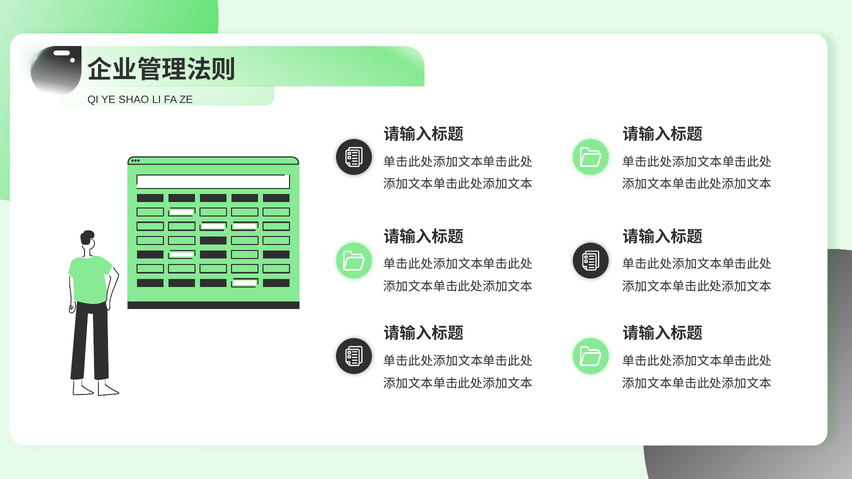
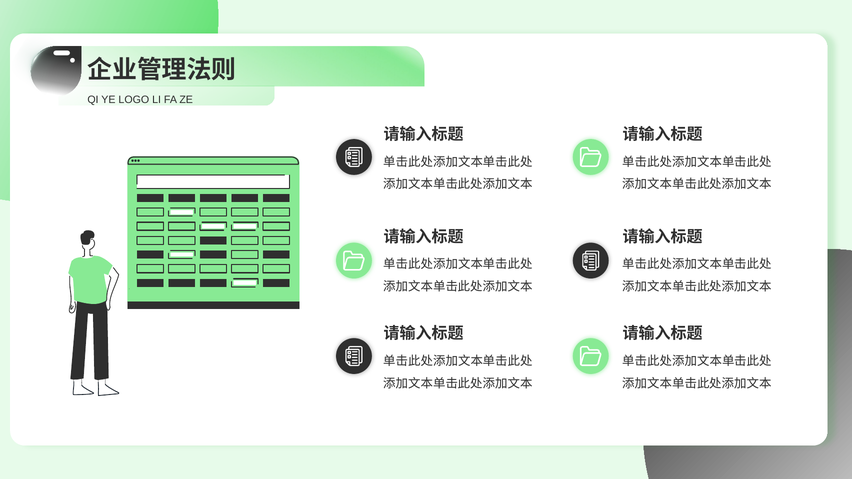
SHAO: SHAO -> LOGO (134, 100)
